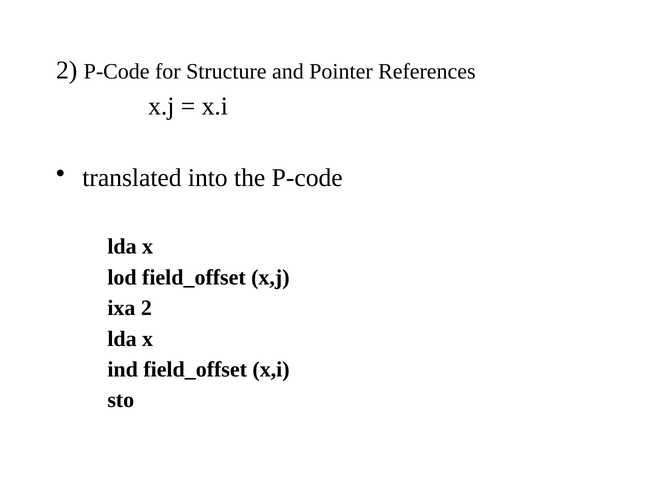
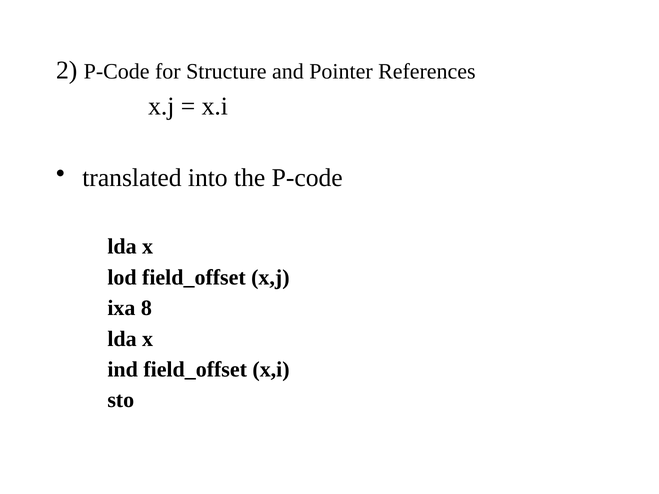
ixa 2: 2 -> 8 (146, 308)
